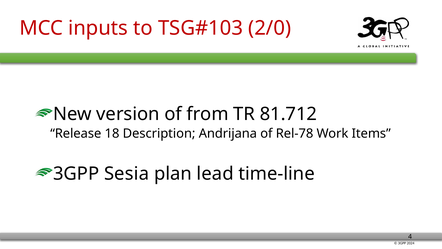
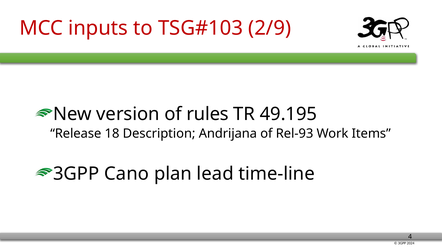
2/0: 2/0 -> 2/9 (270, 28)
from: from -> rules (208, 114)
81.712: 81.712 -> 49.195 (288, 114)
Rel-78: Rel-78 -> Rel-93 (295, 133)
Sesia: Sesia -> Cano (127, 173)
